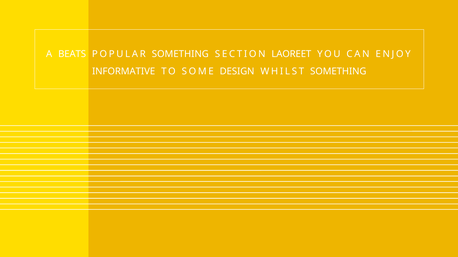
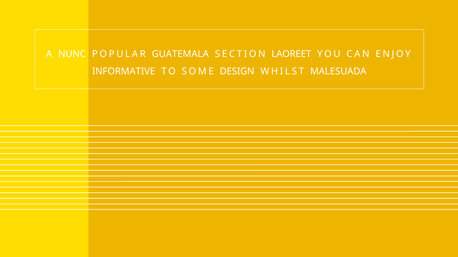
BEATS: BEATS -> NUNC (72, 54)
POPULAR SOMETHING: SOMETHING -> GUATEMALA (180, 54)
WHILST SOMETHING: SOMETHING -> MALESUADA (338, 71)
